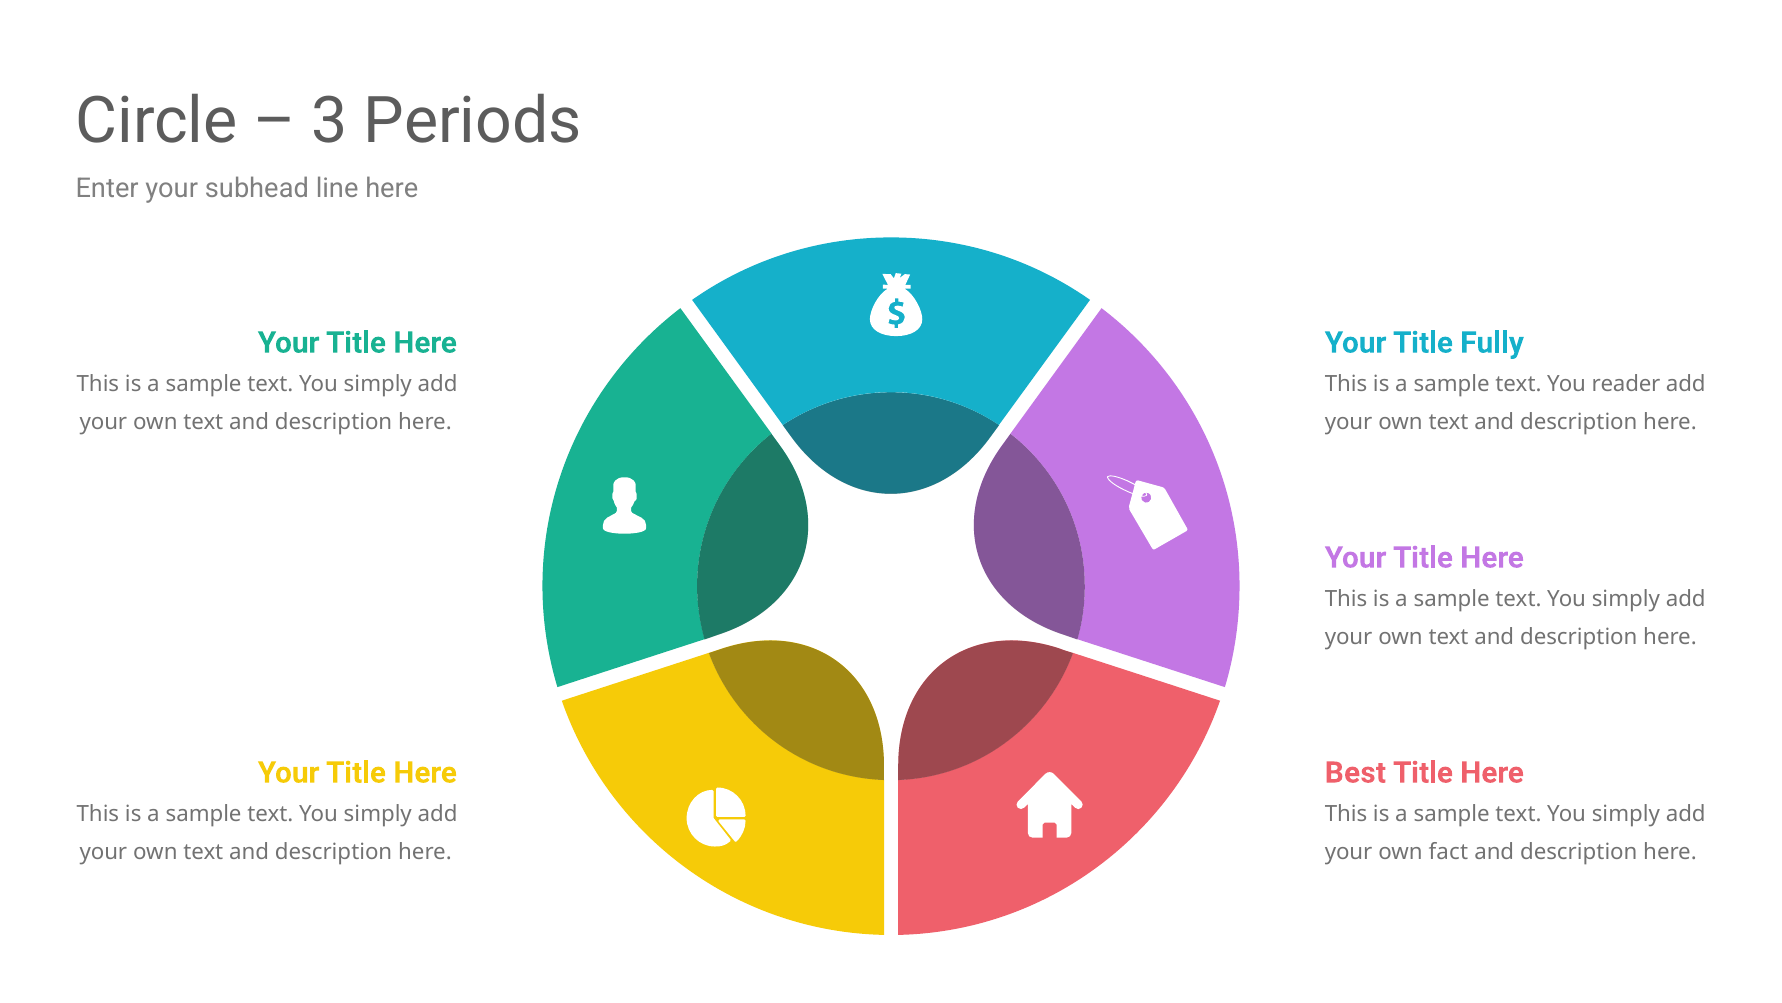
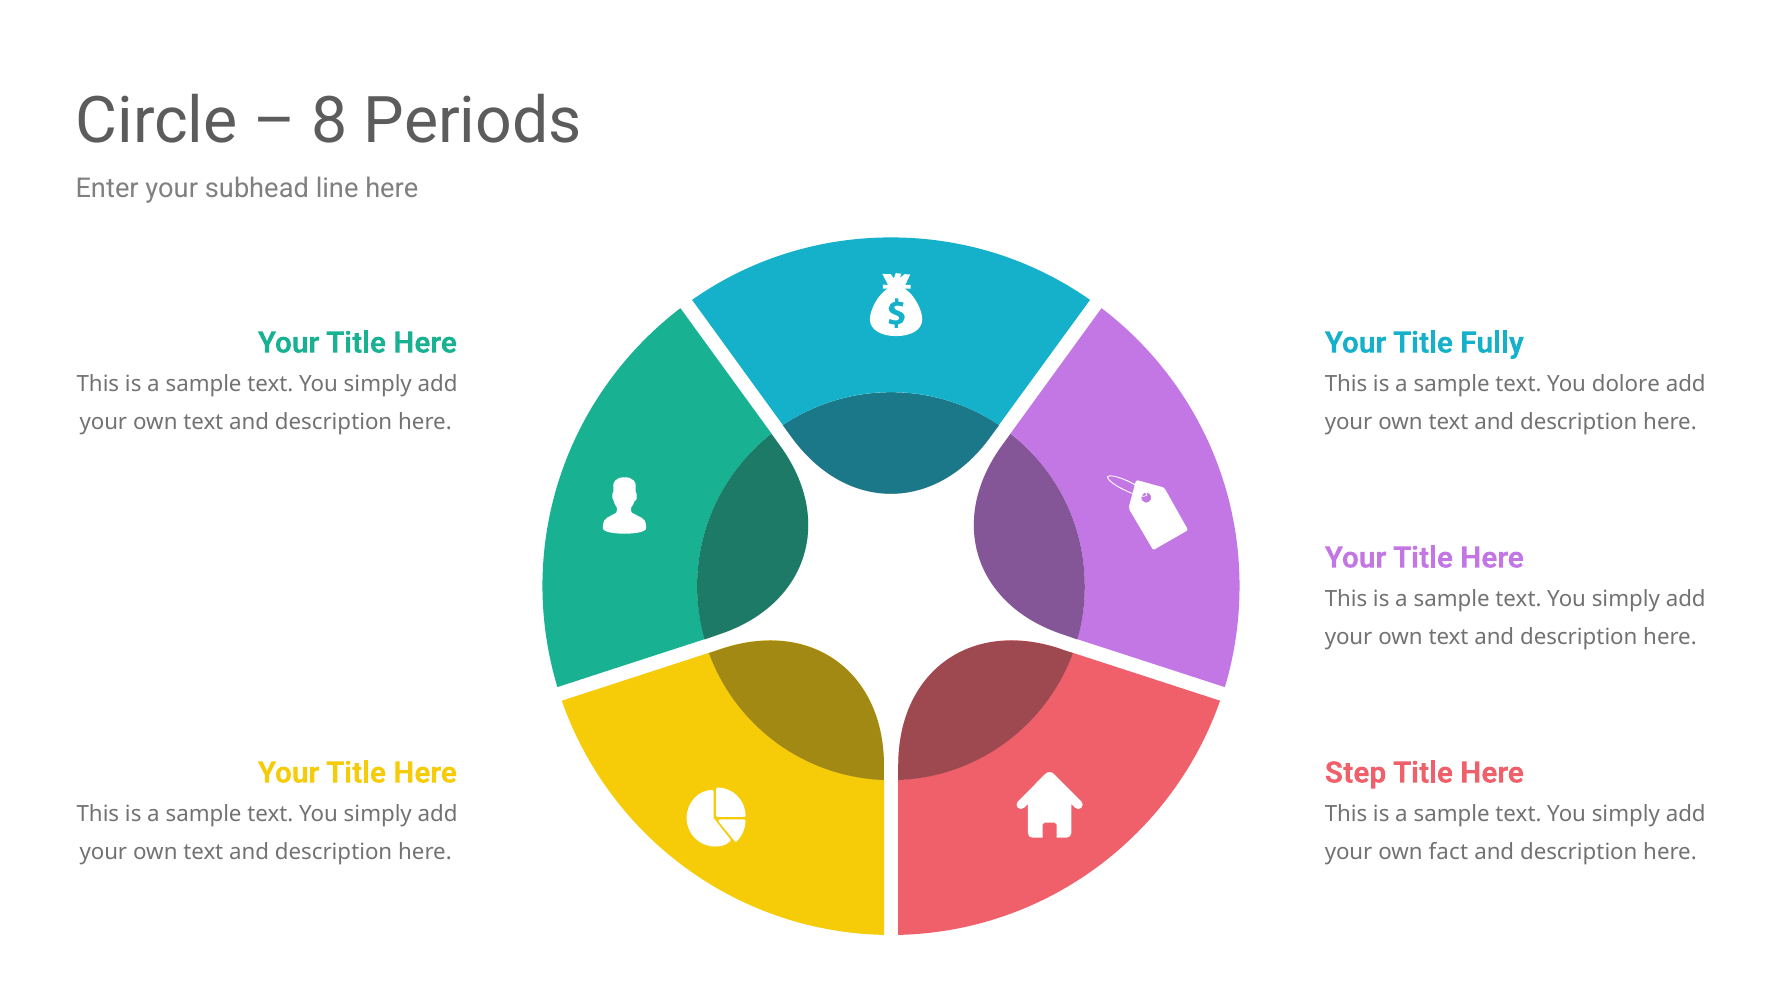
3: 3 -> 8 (330, 121)
reader: reader -> dolore (1626, 384)
Best: Best -> Step (1356, 772)
